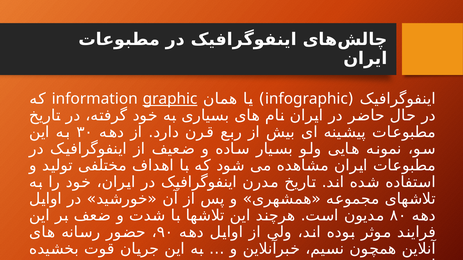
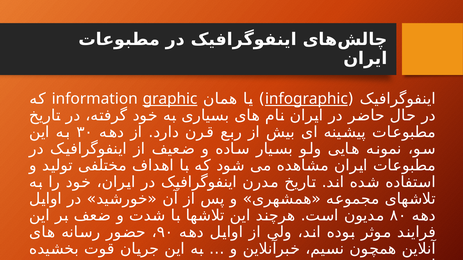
infographic underline: none -> present (306, 99)
